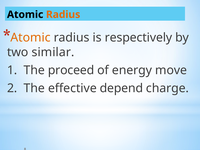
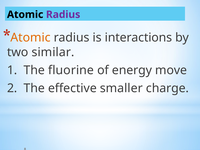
Radius colour: orange -> purple (63, 15)
respectively: respectively -> interactions (138, 38)
proceed: proceed -> fluorine (71, 70)
depend: depend -> smaller (121, 88)
